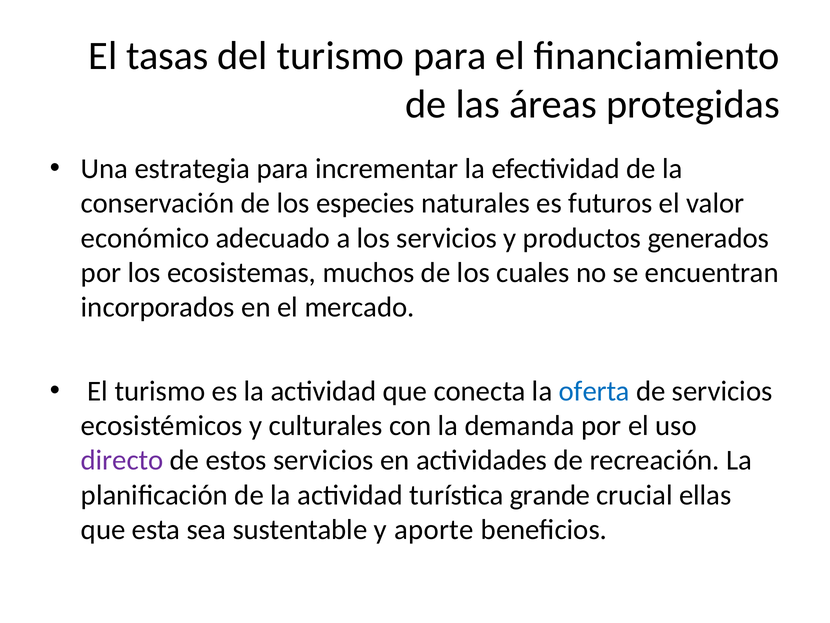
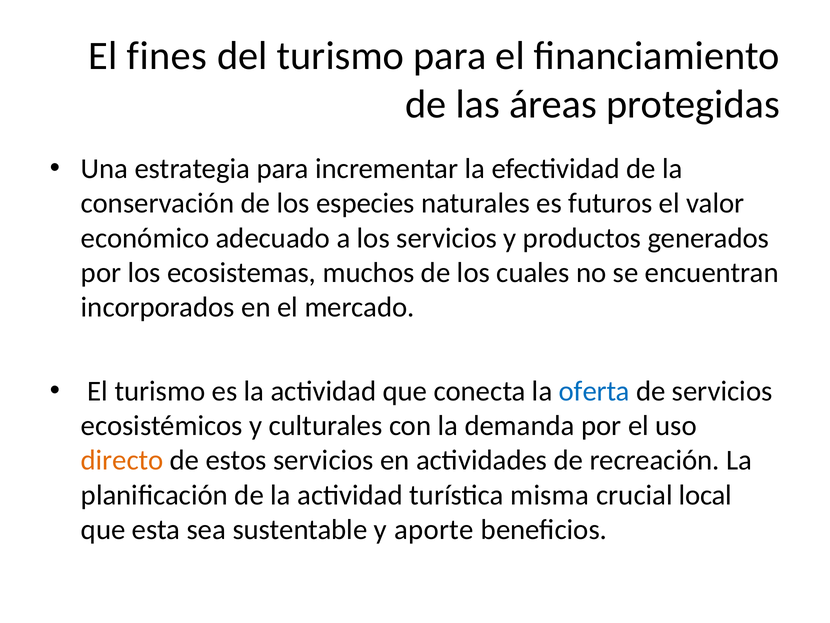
tasas: tasas -> fines (167, 56)
directo colour: purple -> orange (122, 460)
grande: grande -> misma (550, 495)
ellas: ellas -> local (705, 495)
